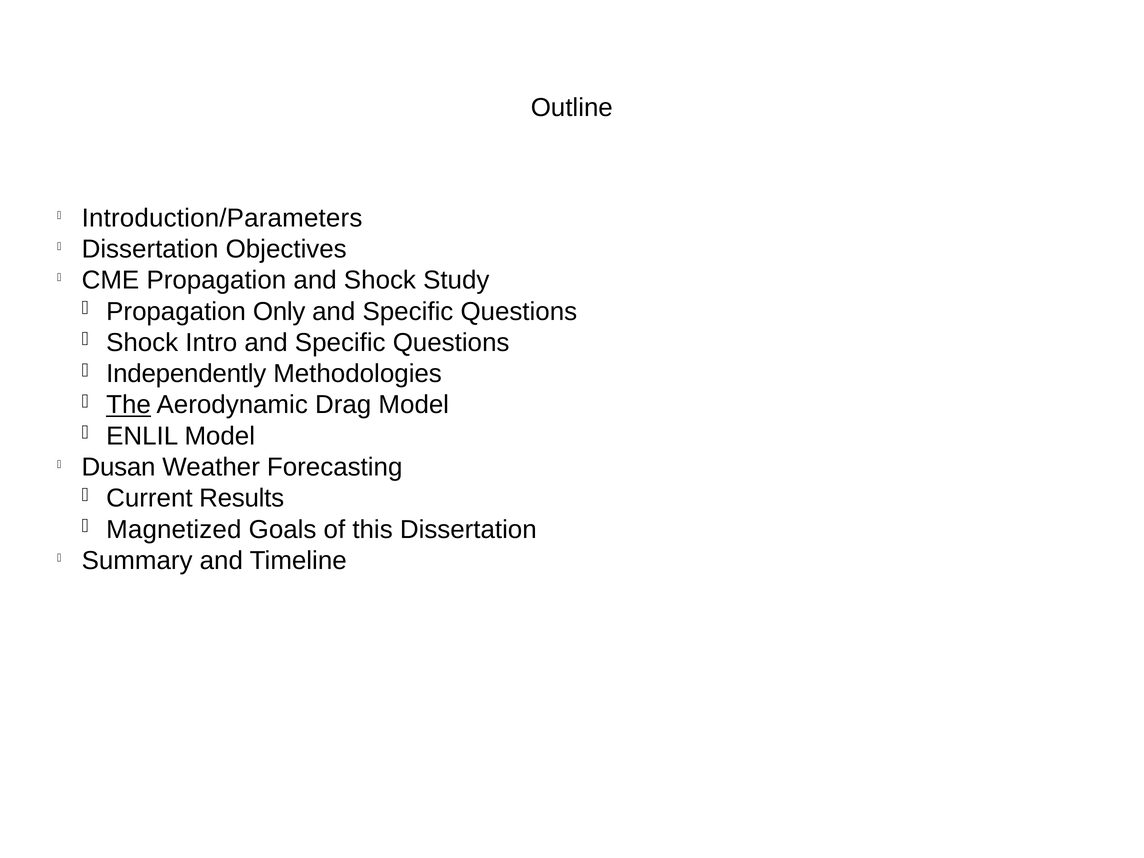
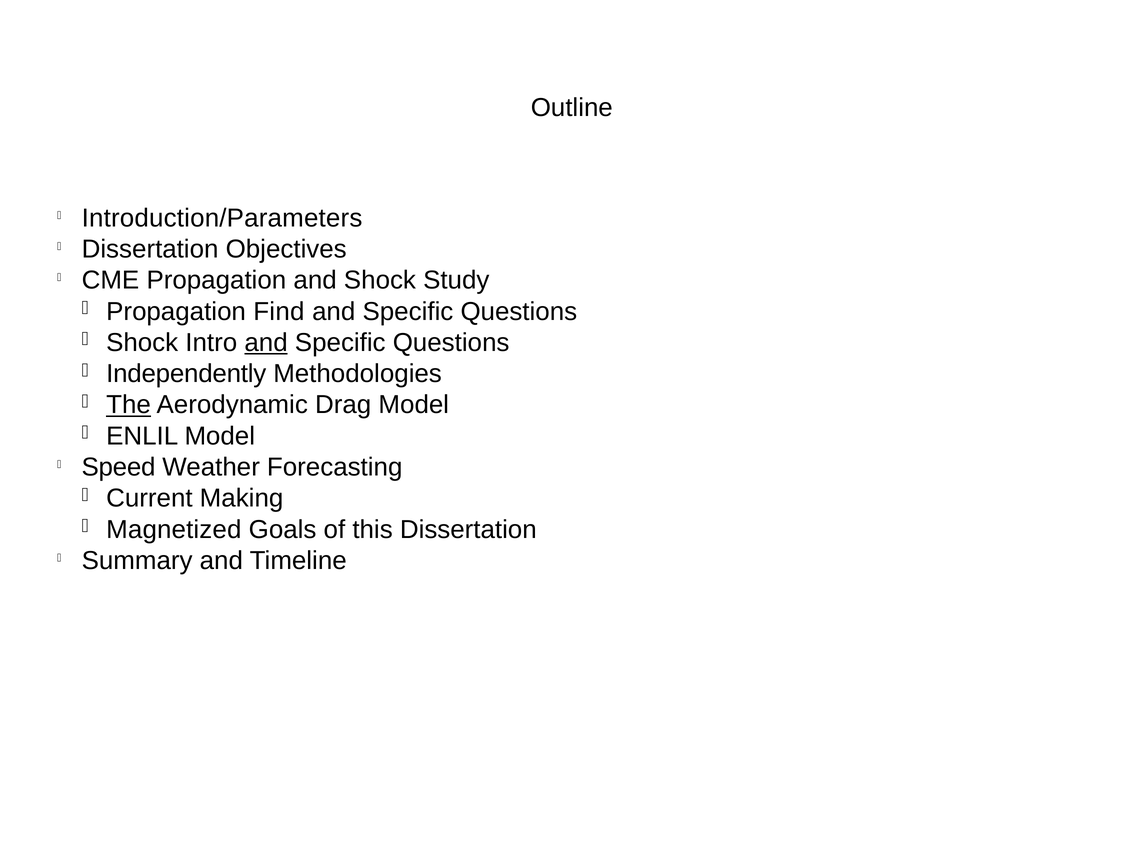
Only: Only -> Find (279, 311)
and underline: none -> present (266, 343)
Dusan: Dusan -> Speed (119, 467)
Results: Results -> Making (242, 498)
